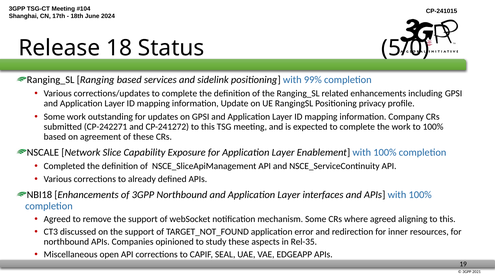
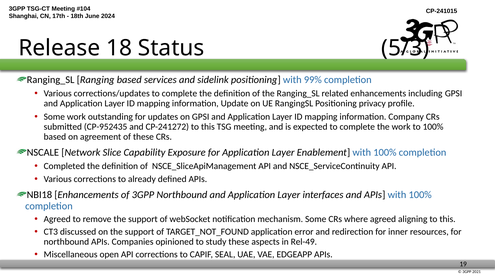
5/0: 5/0 -> 5/3 (405, 48)
CP-242271: CP-242271 -> CP-952435 (106, 127)
Rel-35: Rel-35 -> Rel-49 (304, 242)
